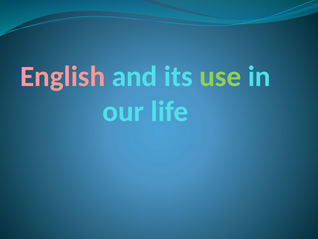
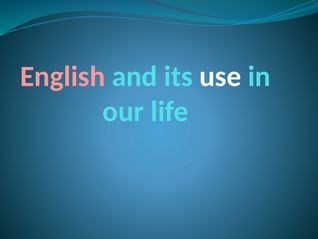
use colour: light green -> white (220, 76)
